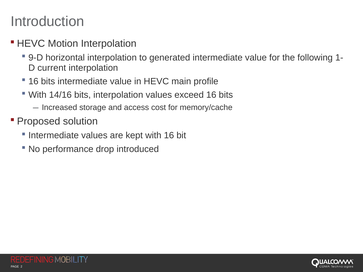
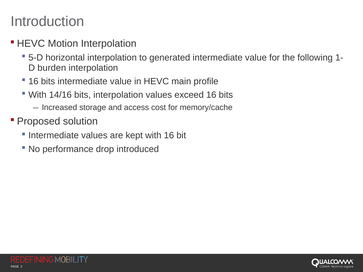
9-D: 9-D -> 5-D (36, 58)
current: current -> burden (52, 68)
